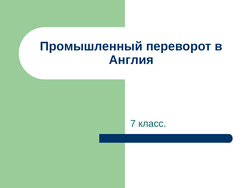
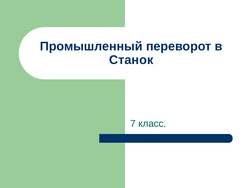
Англия: Англия -> Станок (131, 60)
